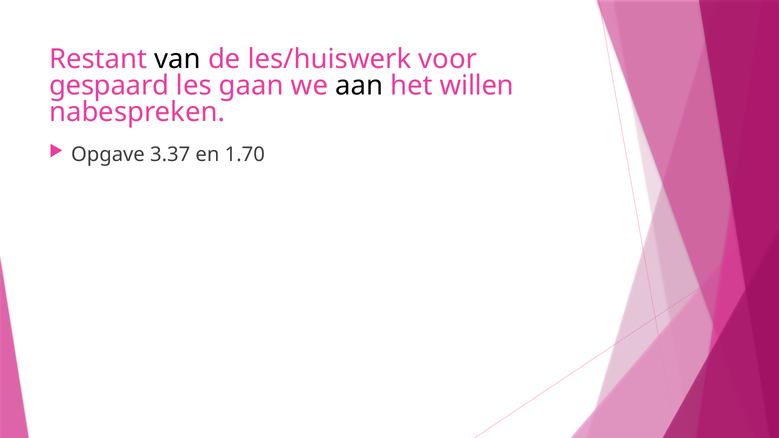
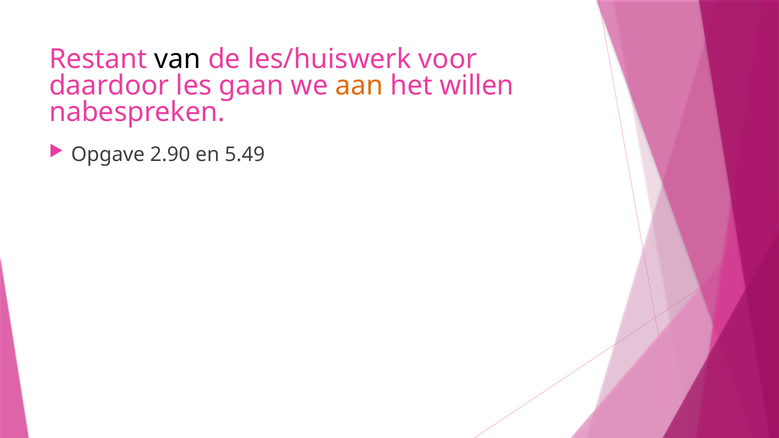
gespaard: gespaard -> daardoor (109, 86)
aan colour: black -> orange (359, 86)
3.37: 3.37 -> 2.90 (170, 155)
1.70: 1.70 -> 5.49 (245, 155)
